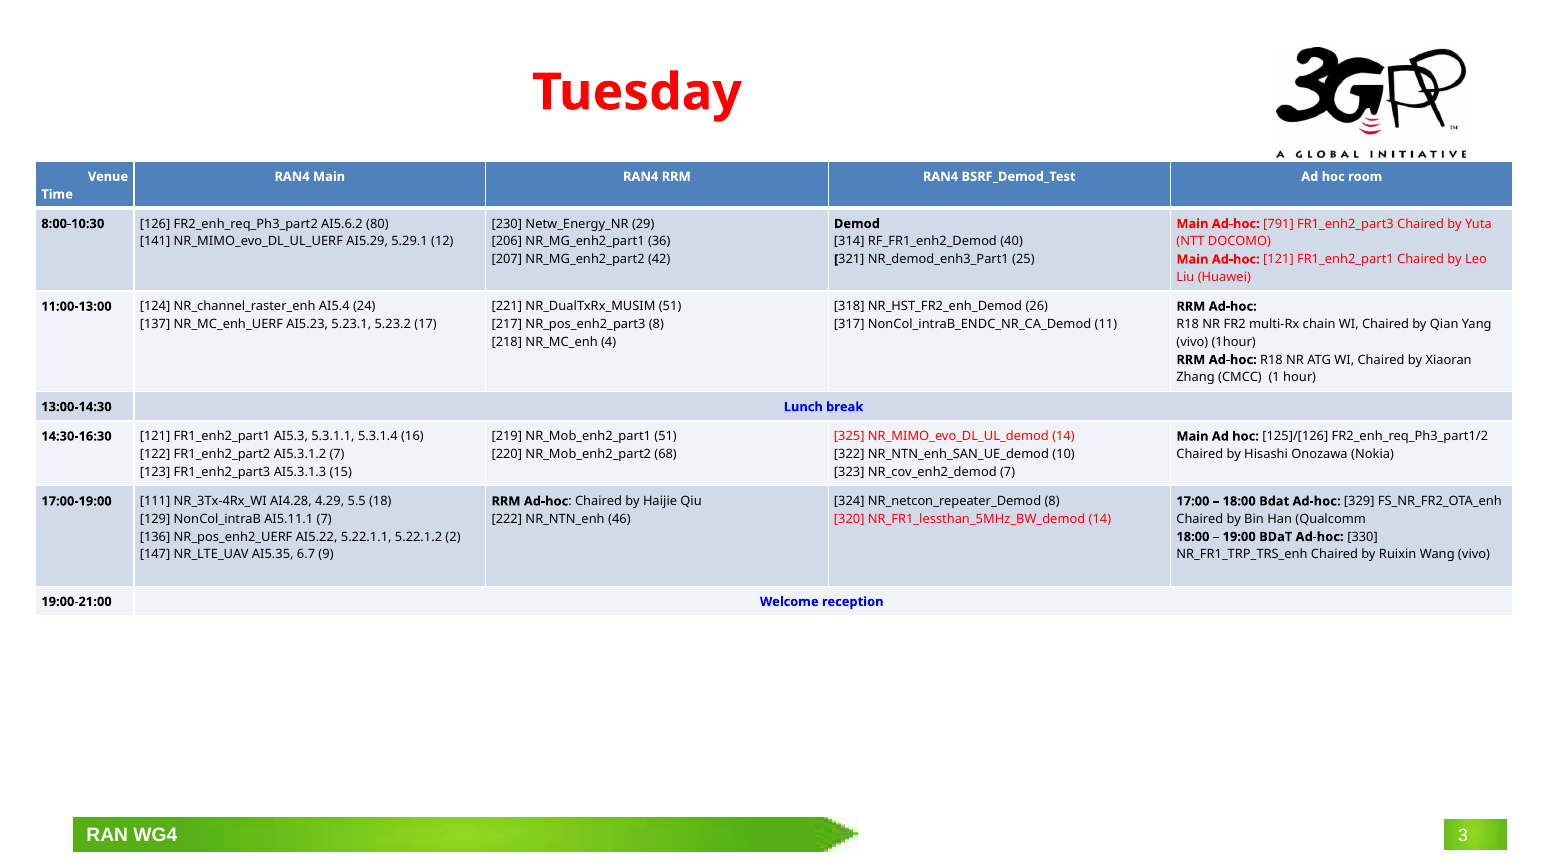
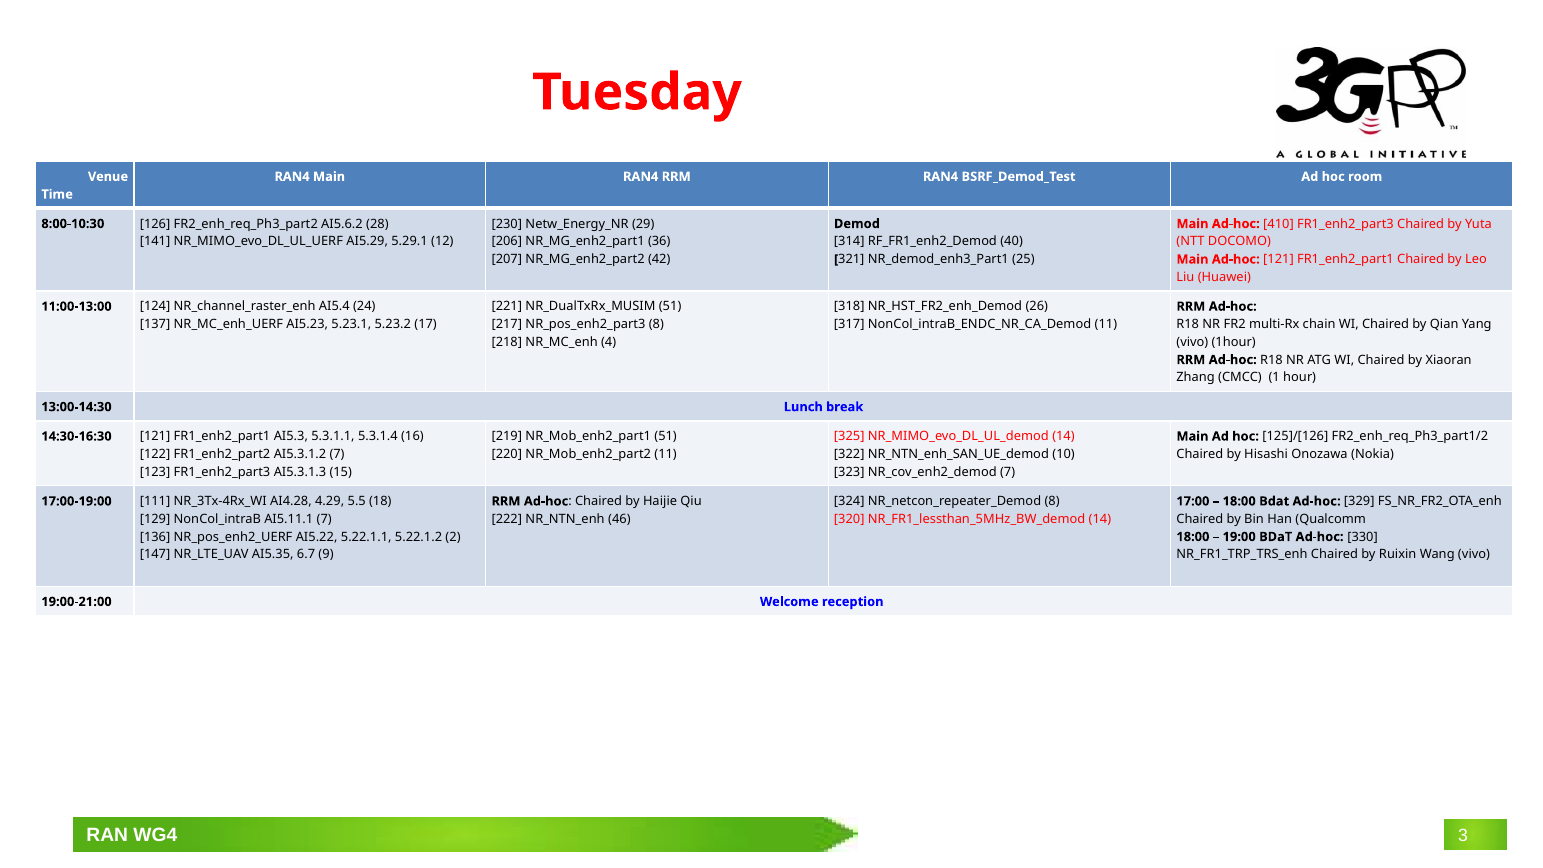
80: 80 -> 28 (377, 224)
791: 791 -> 410 (1279, 224)
68: 68 -> 11 (666, 454)
